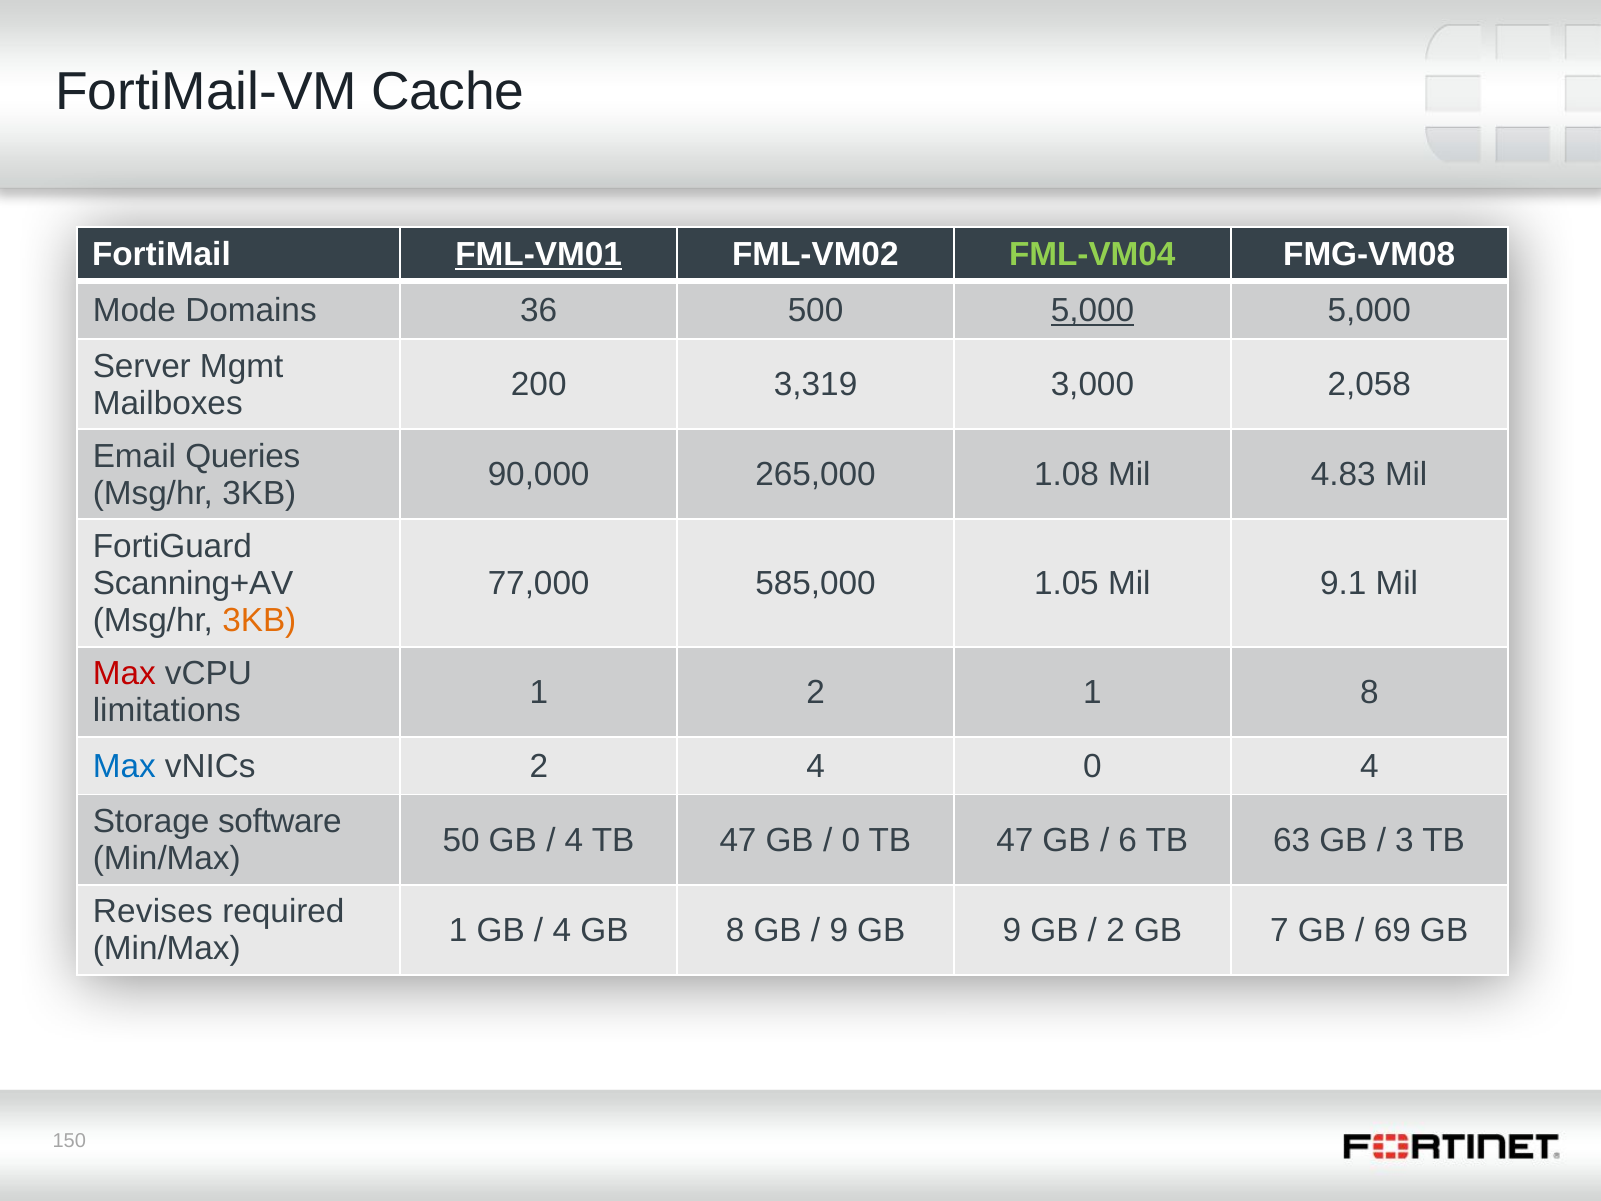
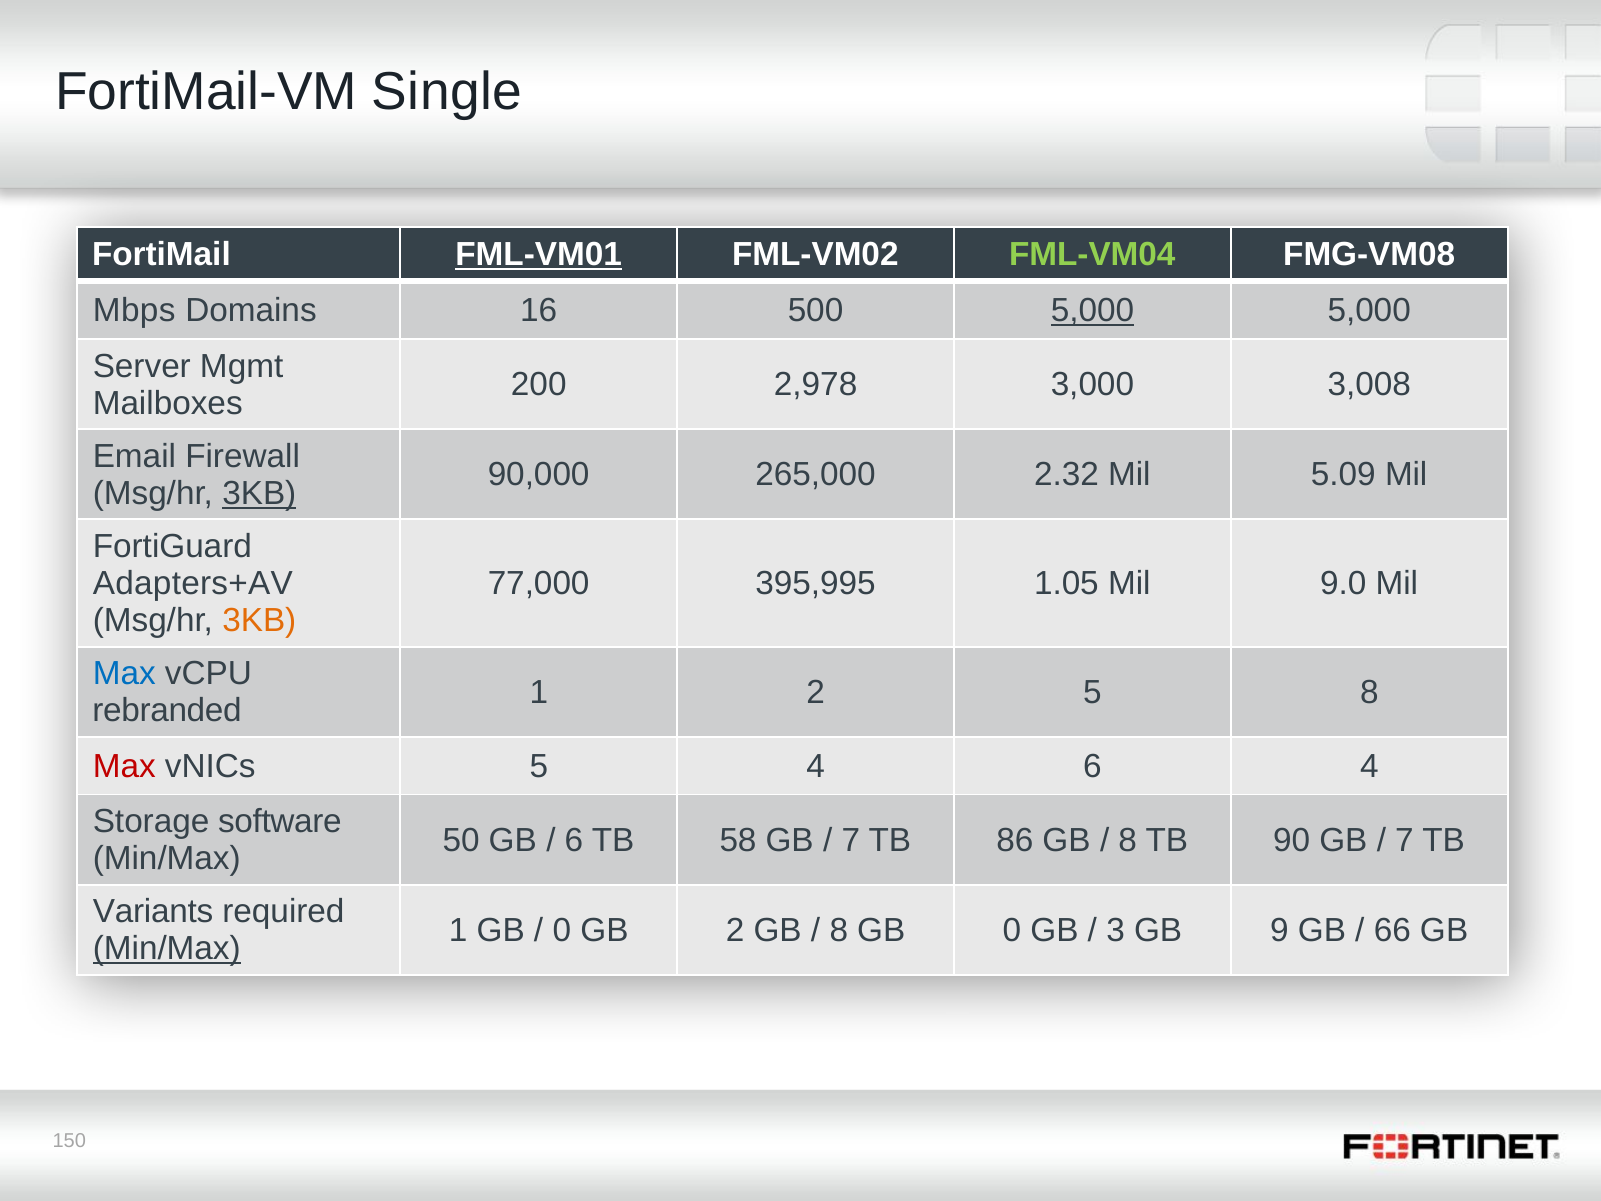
Cache: Cache -> Single (447, 92)
Mode: Mode -> Mbps (134, 311)
36: 36 -> 16 (539, 311)
3,319: 3,319 -> 2,978 (816, 385)
2,058: 2,058 -> 3,008 (1369, 385)
Queries: Queries -> Firewall (243, 456)
1.08: 1.08 -> 2.32 (1066, 475)
4.83: 4.83 -> 5.09 (1343, 475)
3KB underline: none -> present (259, 493)
Scanning+AV: Scanning+AV -> Adapters+AV (193, 584)
585,000: 585,000 -> 395,995 (816, 584)
9.1: 9.1 -> 9.0 (1343, 584)
Max colour: red -> blue (124, 674)
2 1: 1 -> 5 (1092, 692)
limitations: limitations -> rebranded (167, 711)
Max colour: blue -> red (124, 766)
vNICs 2: 2 -> 5 (539, 766)
4 0: 0 -> 6 (1092, 766)
4: 4 -> 6 (574, 840)
47: 47 -> 58 (738, 840)
0: 0 -> 7 (851, 840)
47: 47 -> 86 (1015, 840)
6: 6 -> 8 (1128, 840)
63: 63 -> 90 (1292, 840)
3: 3 -> 7 (1405, 840)
Revises: Revises -> Variants (153, 912)
4: 4 -> 0 (562, 930)
GB 8: 8 -> 2 (735, 930)
9: 9 -> 8 (839, 930)
GB 9: 9 -> 0 (1012, 930)
2: 2 -> 3 (1116, 930)
7: 7 -> 9 (1279, 930)
69: 69 -> 66 (1392, 930)
Min/Max underline: none -> present (167, 949)
